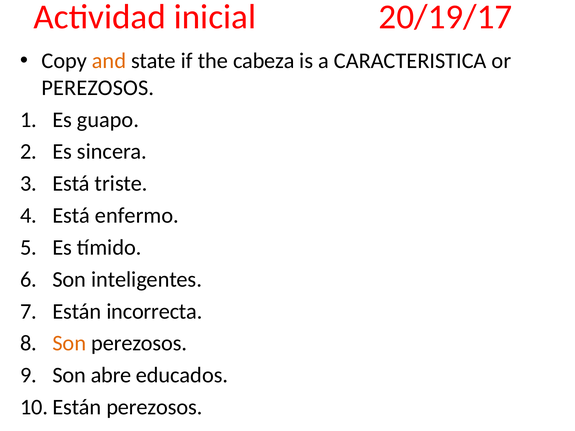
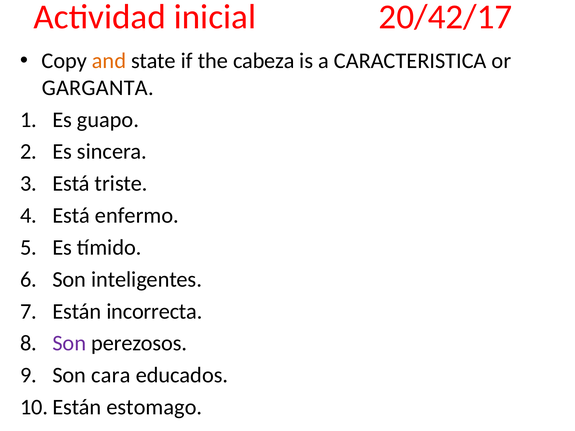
20/19/17: 20/19/17 -> 20/42/17 (445, 17)
PEREZOSOS: PEREZOSOS -> GARGANTA (98, 88)
Son colour: orange -> purple (69, 343)
abre: abre -> cara (111, 375)
perezosos: perezosos -> estomago (154, 407)
